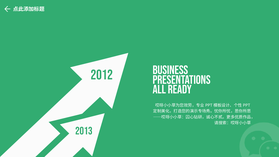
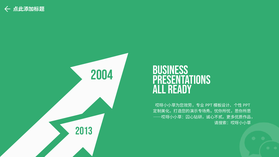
2012: 2012 -> 2004 (102, 75)
